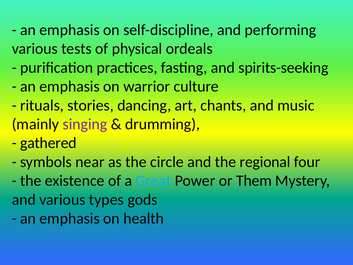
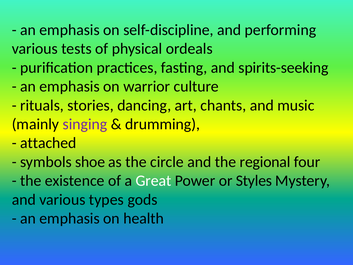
gathered: gathered -> attached (48, 143)
near: near -> shoe (90, 162)
Great colour: light blue -> white (154, 181)
Them: Them -> Styles (254, 181)
